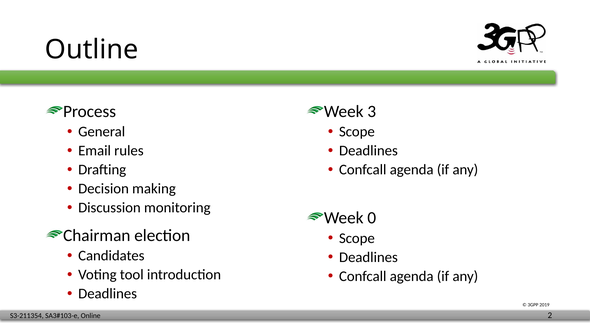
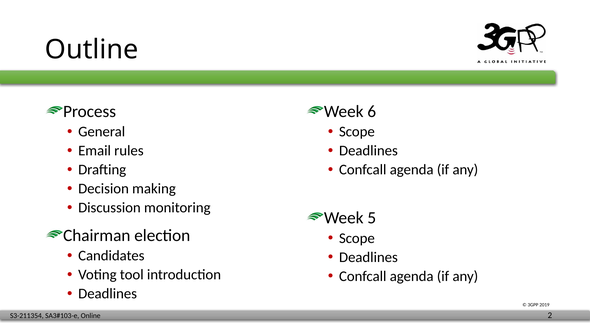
3: 3 -> 6 (372, 111)
0: 0 -> 5 (372, 218)
